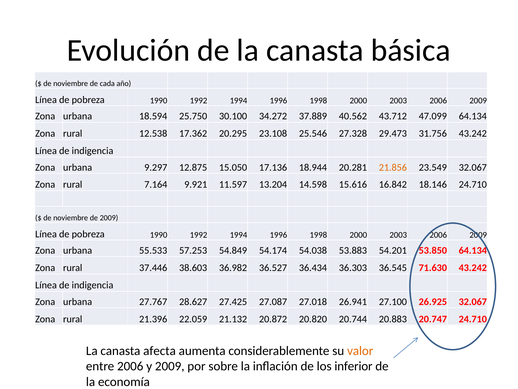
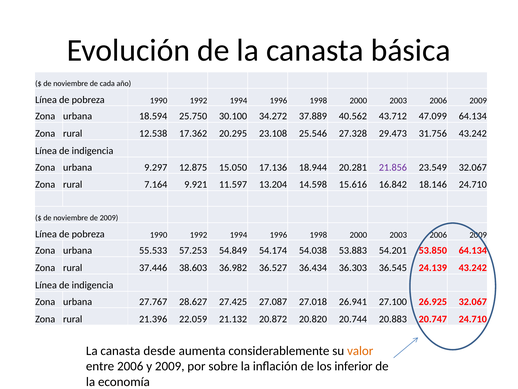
21.856 colour: orange -> purple (393, 167)
71.630: 71.630 -> 24.139 (433, 268)
afecta: afecta -> desde (159, 350)
